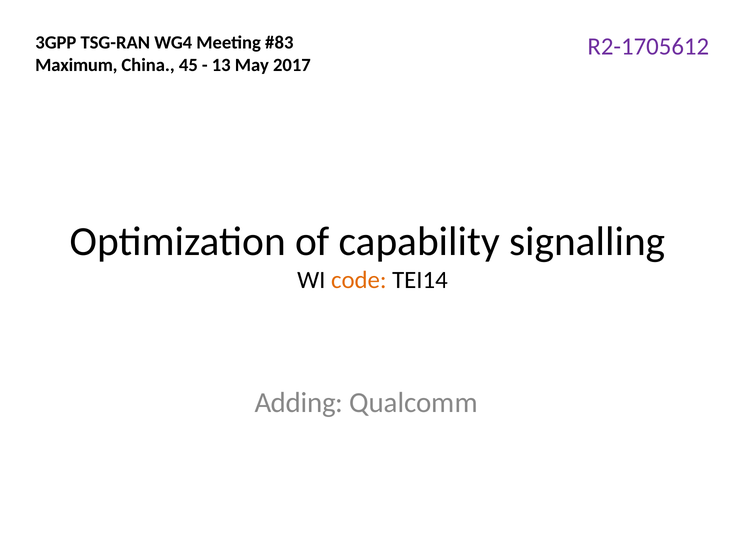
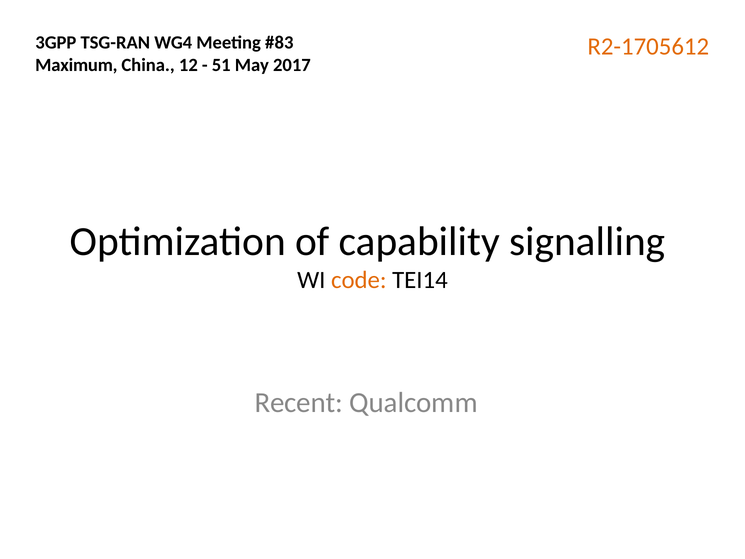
R2-1705612 colour: purple -> orange (648, 47)
45: 45 -> 12 (188, 65)
13: 13 -> 51 (221, 65)
Adding: Adding -> Recent (299, 402)
